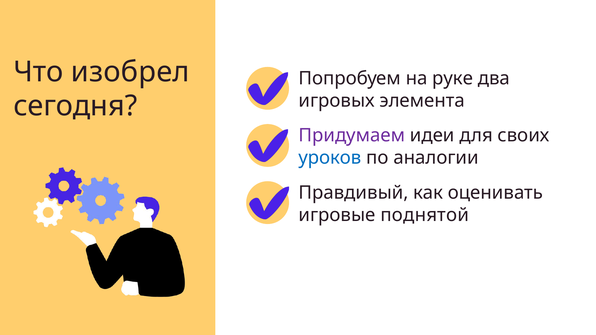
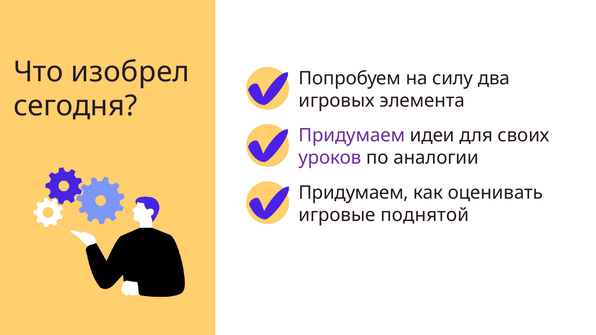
руке: руке -> силу (453, 78)
уроков colour: blue -> purple (330, 158)
Правдивый: Правдивый -> Придумаем (354, 193)
